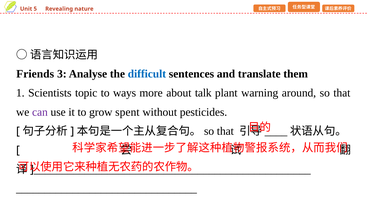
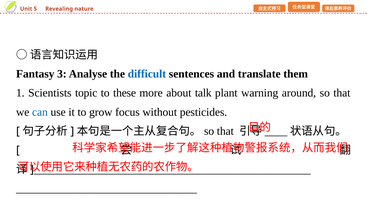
Friends: Friends -> Fantasy (35, 74)
ways: ways -> these (125, 93)
can colour: purple -> blue (40, 112)
spent: spent -> focus (127, 112)
